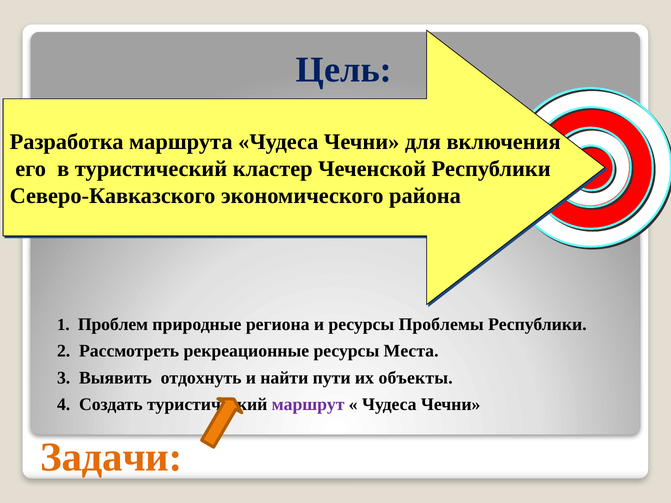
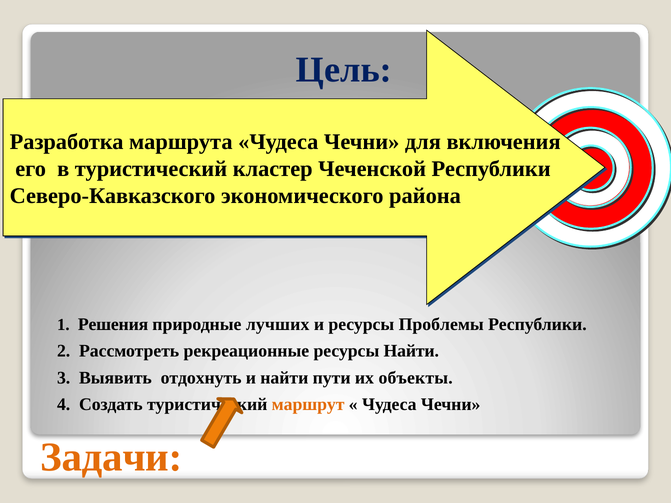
Проблем: Проблем -> Решения (113, 324)
региона: региона -> лучших (278, 324)
ресурсы Места: Места -> Найти (411, 351)
маршрут colour: purple -> orange (308, 405)
